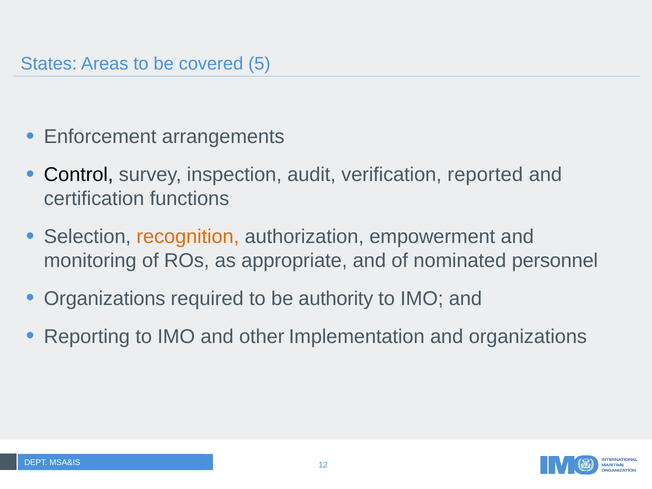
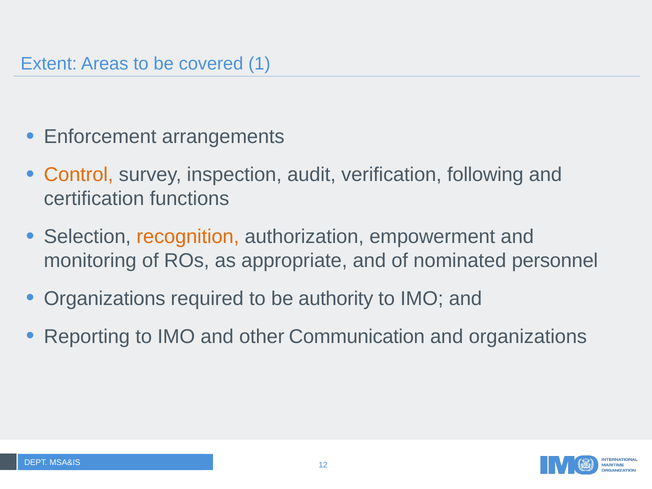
States: States -> Extent (49, 64)
5: 5 -> 1 (259, 64)
Control colour: black -> orange (79, 175)
reported: reported -> following (485, 175)
Implementation: Implementation -> Communication (357, 337)
